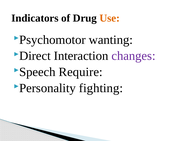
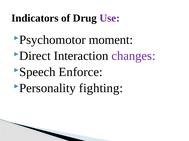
Use colour: orange -> purple (110, 18)
wanting: wanting -> moment (111, 40)
Require: Require -> Enforce (81, 72)
